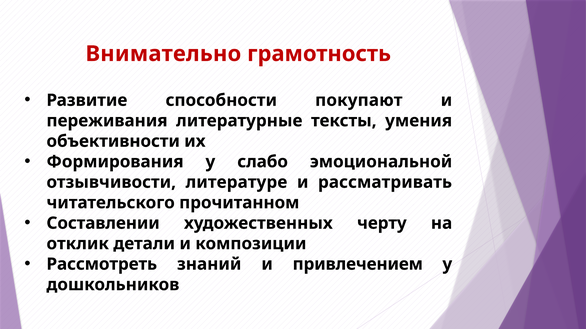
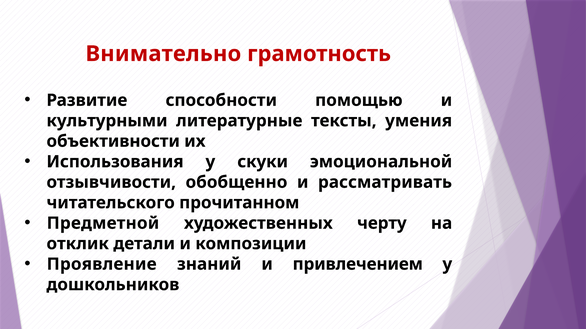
покупают: покупают -> помощью (359, 100)
переживания: переживания -> культурными (107, 121)
Формирования: Формирования -> Использования (115, 162)
слабо: слабо -> скуки (263, 162)
литературе: литературе -> обобщенно (236, 183)
Составлении: Составлении -> Предметной (103, 224)
Рассмотреть: Рассмотреть -> Проявление (102, 265)
